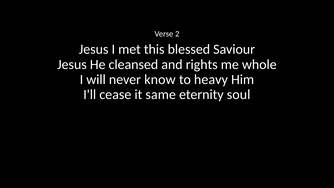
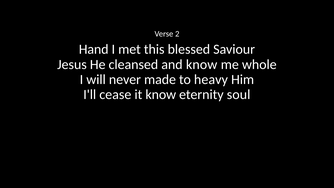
Jesus: Jesus -> Hand (94, 49)
and rights: rights -> know (202, 64)
know: know -> made (160, 79)
it same: same -> know (161, 94)
